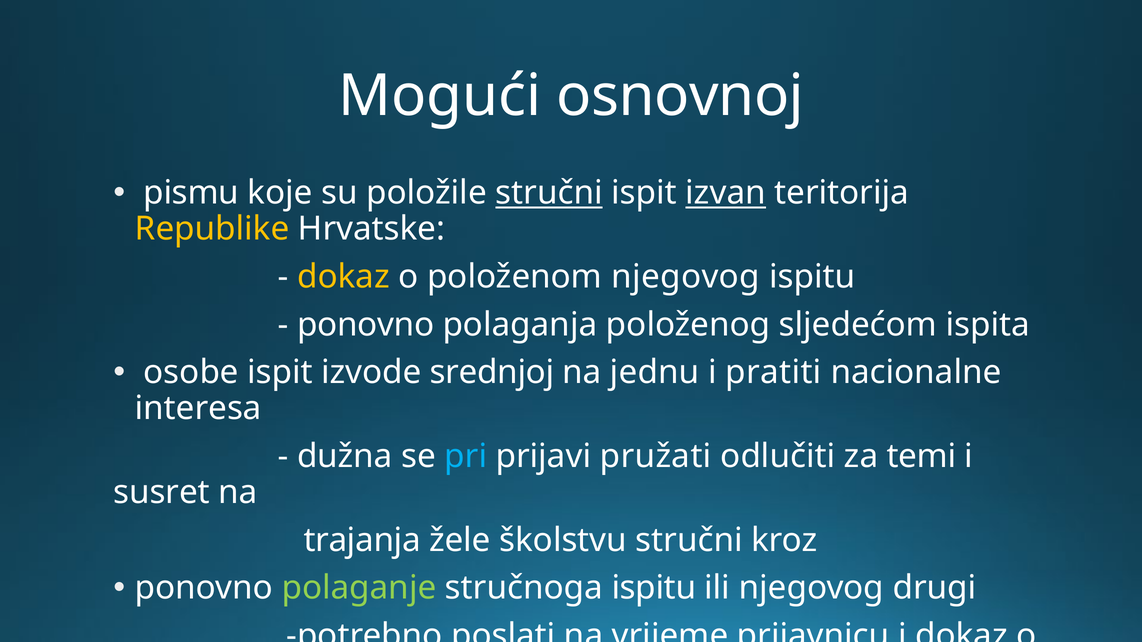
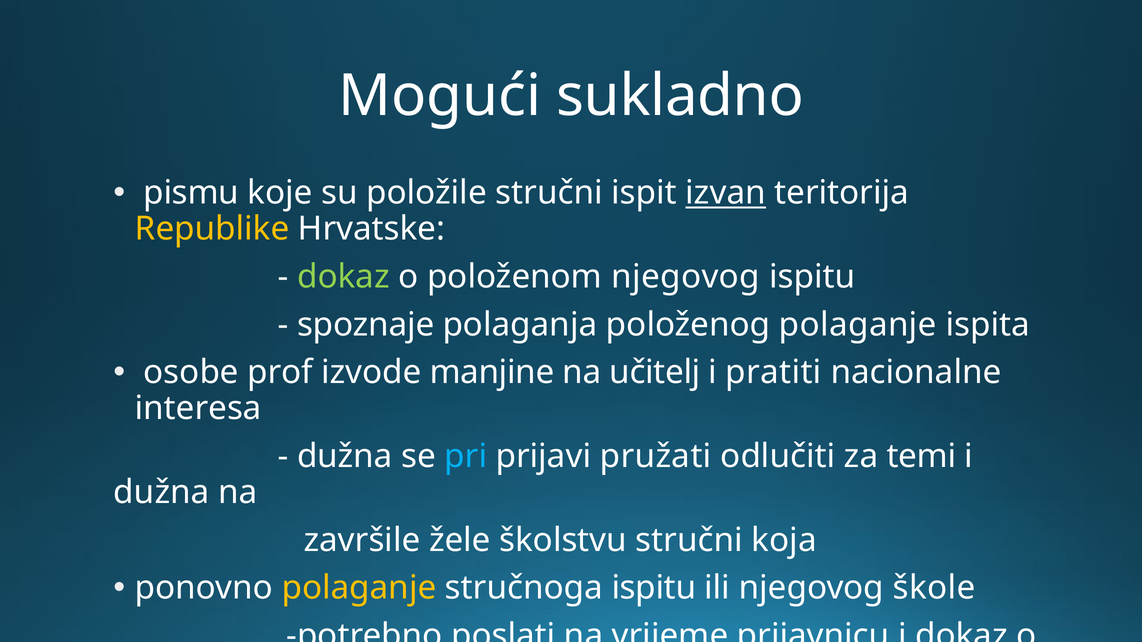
osnovnoj: osnovnoj -> sukladno (680, 96)
stručni underline: present -> none (549, 193)
dokaz colour: yellow -> light green (343, 277)
ponovno: ponovno -> spoznaje (366, 325)
položenog sljedećom: sljedećom -> polaganje (858, 325)
osobe ispit: ispit -> prof (280, 373)
srednjoj: srednjoj -> manjine (492, 373)
jednu: jednu -> učitelj (655, 373)
susret: susret -> dužna (161, 493)
trajanja: trajanja -> završile (362, 540)
kroz: kroz -> koja (784, 540)
polaganje colour: light green -> yellow (359, 588)
drugi: drugi -> škole (934, 588)
